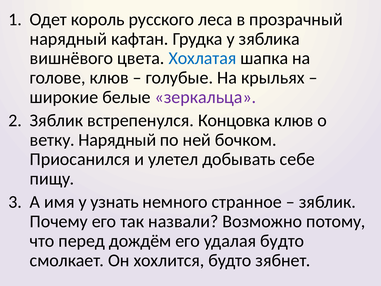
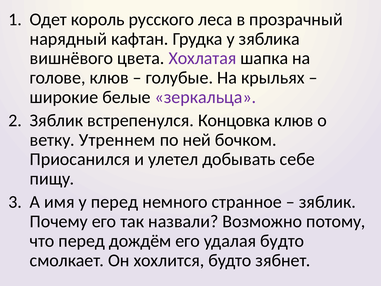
Хохлатая colour: blue -> purple (202, 58)
ветку Нарядный: Нарядный -> Утреннем (117, 140)
у узнать: узнать -> перед (115, 202)
